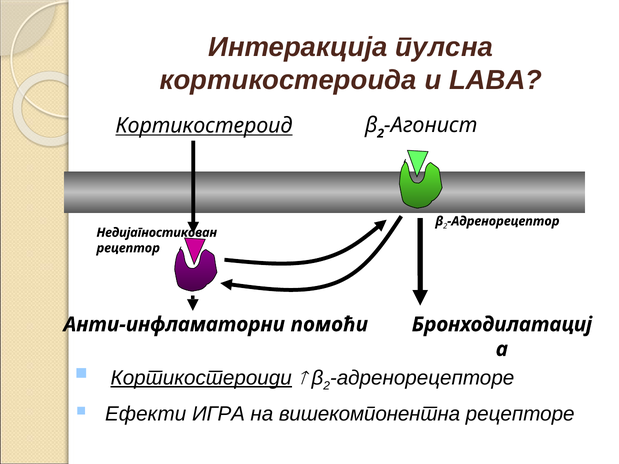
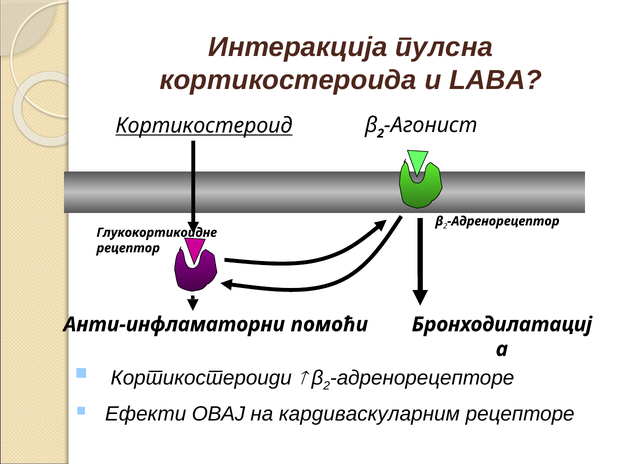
Недијагностикован: Недијагностикован -> Глукокортикоидне (157, 233)
Кортикостероиди underline: present -> none (201, 378)
ИГРА: ИГРА -> ОВАЈ (218, 414)
вишекомпонентна: вишекомпонентна -> кардиваскуларним (369, 414)
